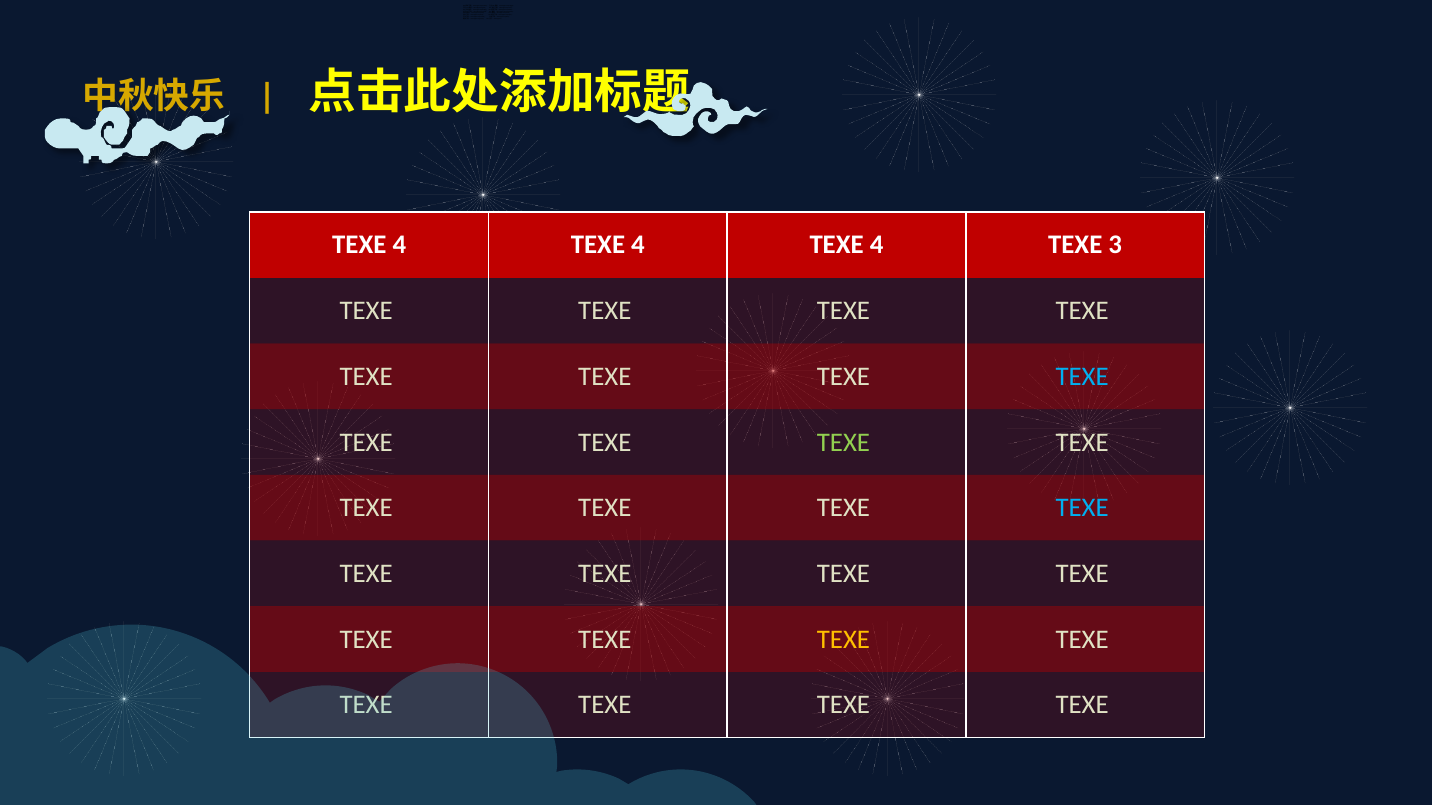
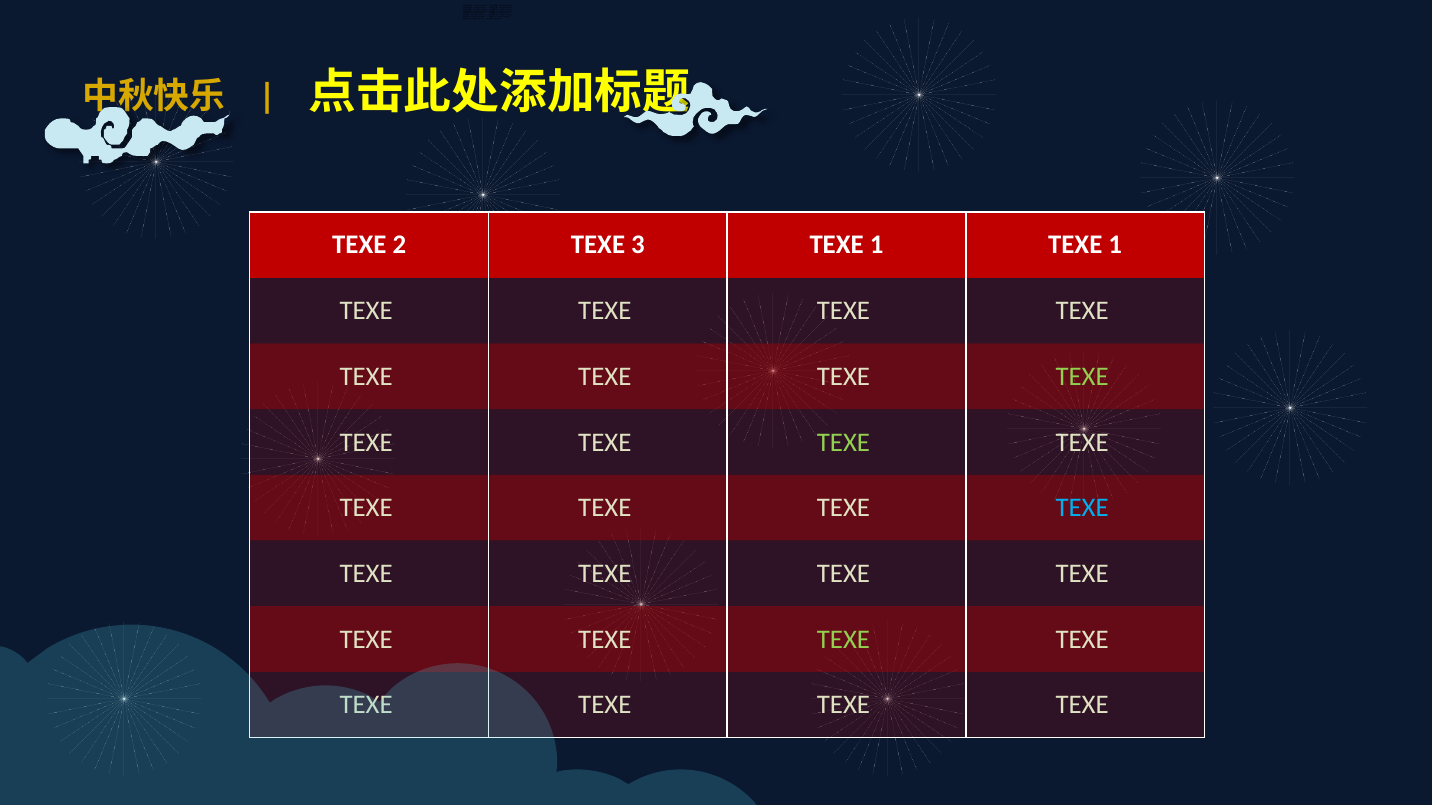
4: 4 -> 2 (399, 245)
4: 4 -> 3 (638, 245)
4: 4 -> 1 (877, 245)
3: 3 -> 1 (1115, 245)
TEXE colour: light blue -> light green (1082, 377)
TEXE colour: yellow -> light green (843, 640)
